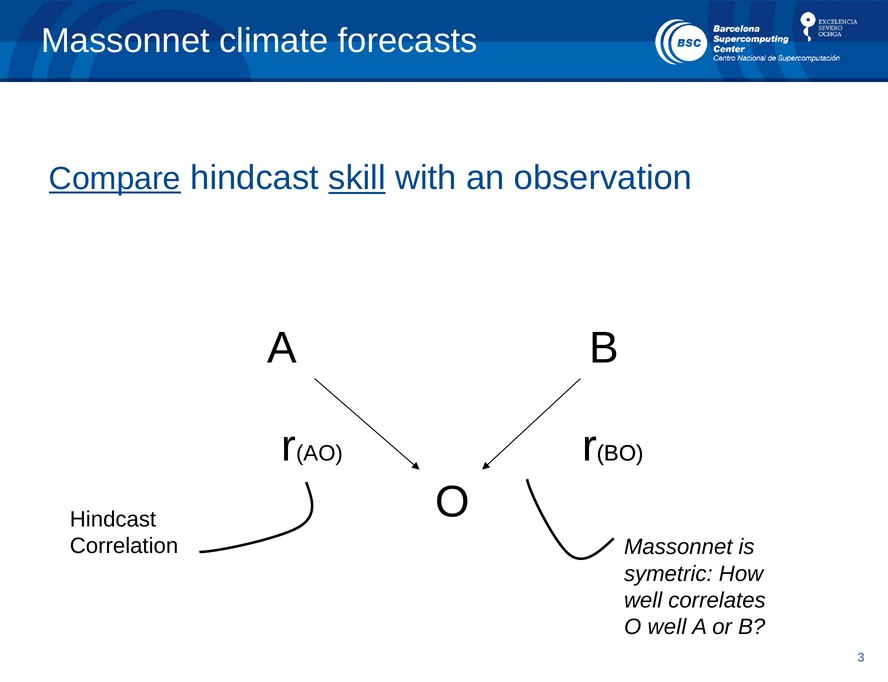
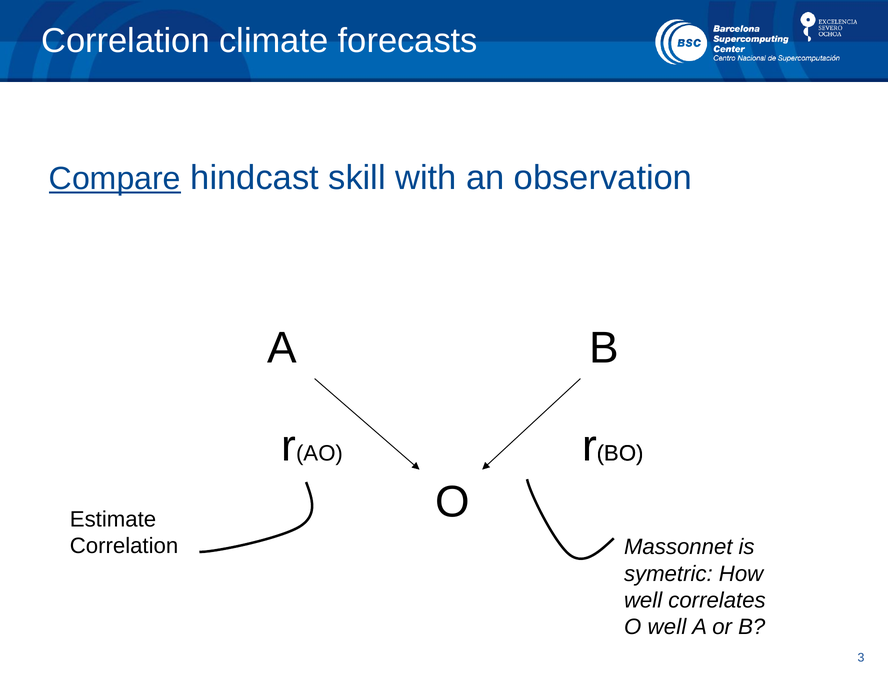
Massonnet: Massonnet -> Correlation (125, 41)
skill underline: present -> none (357, 178)
Hindcast: Hindcast -> Estimate (113, 519)
